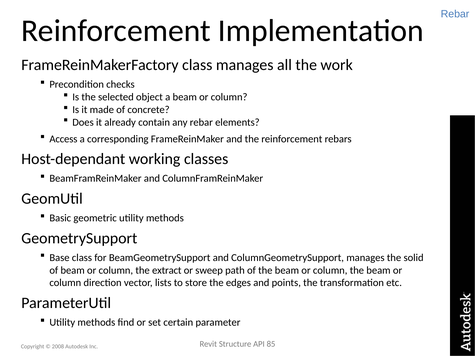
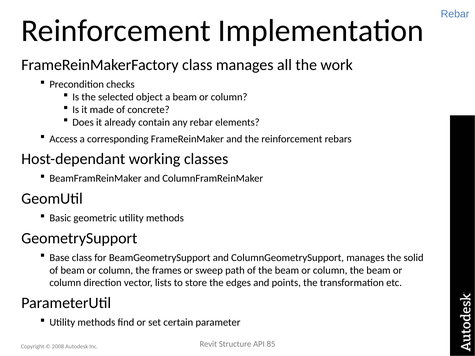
extract: extract -> frames (167, 270)
